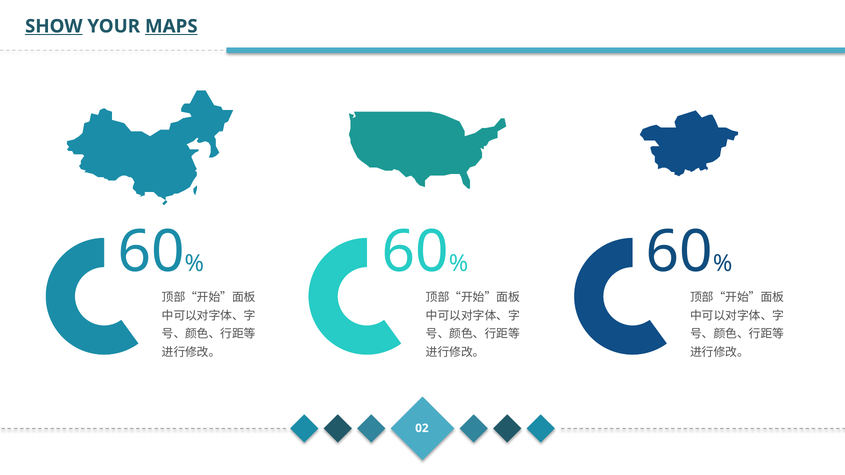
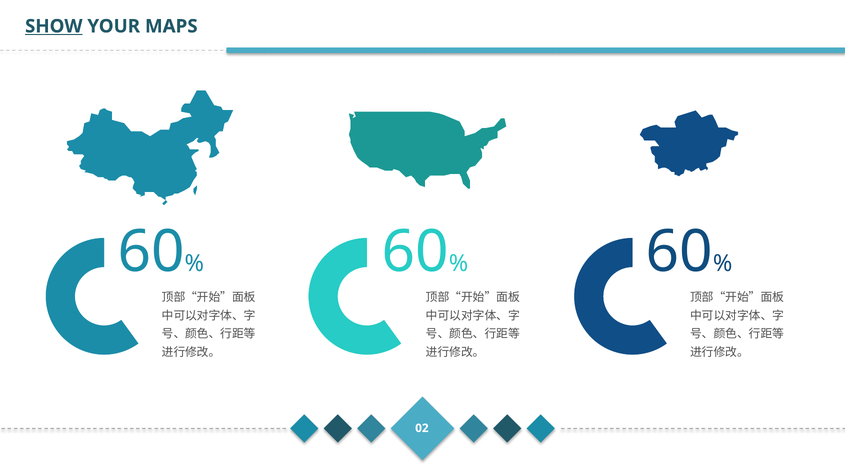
MAPS underline: present -> none (171, 26)
